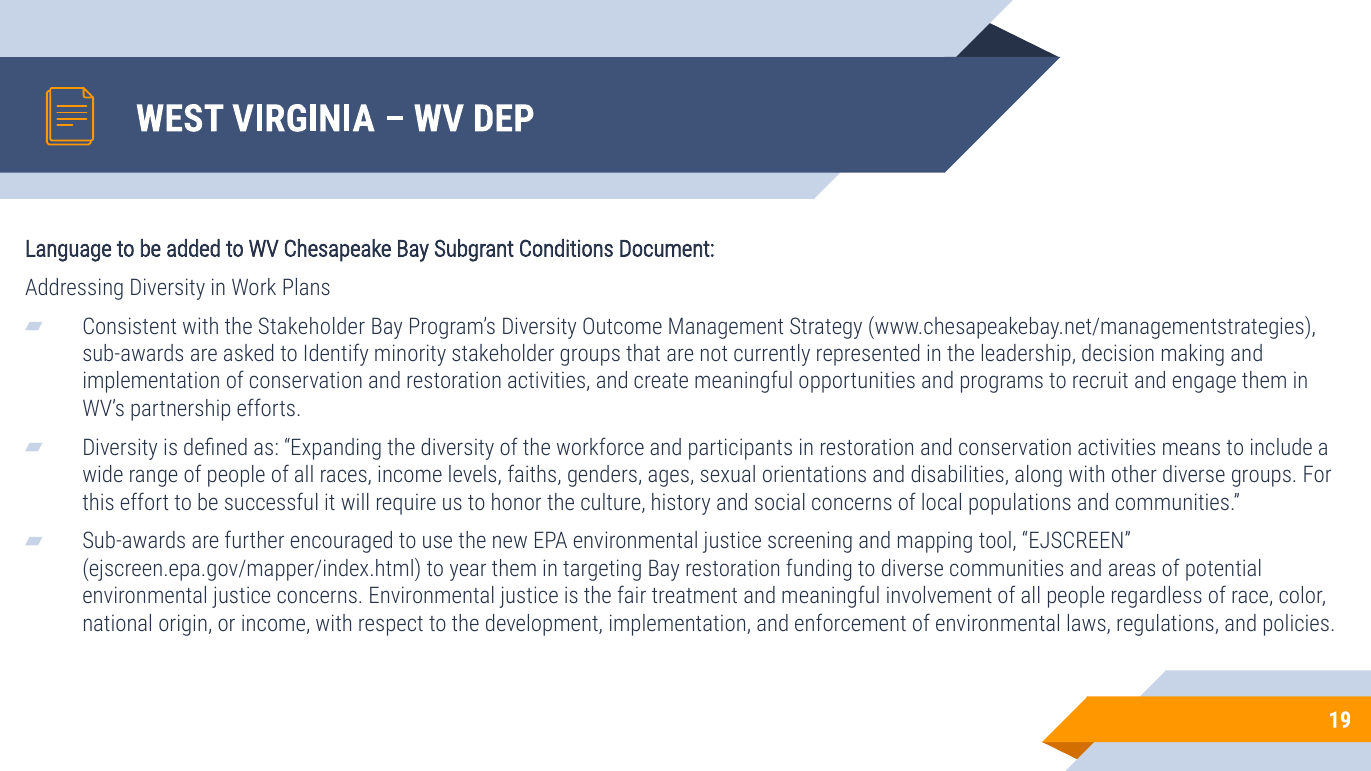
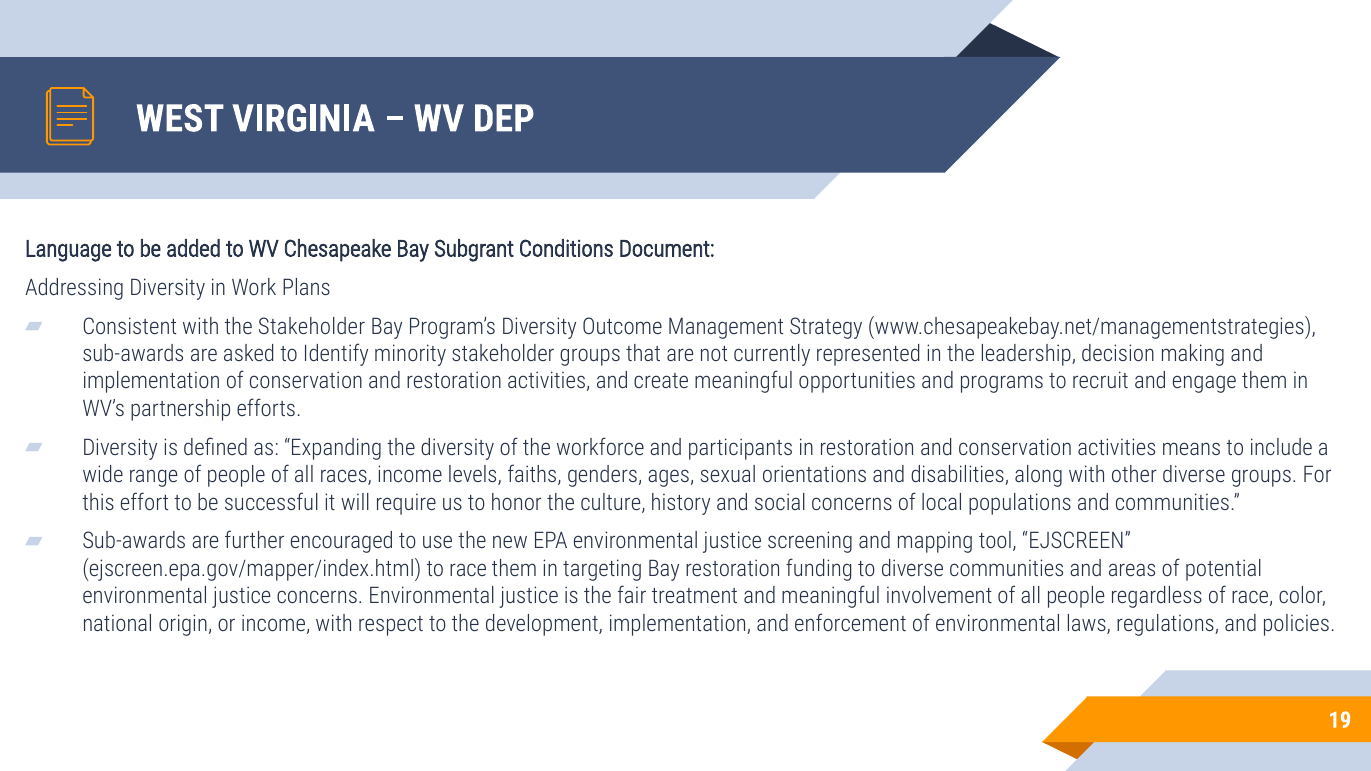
to year: year -> race (468, 569)
